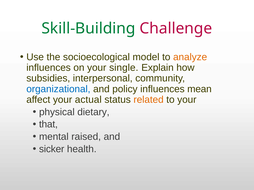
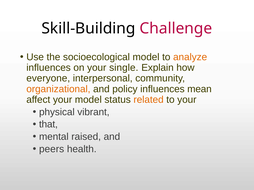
Skill-Building colour: green -> black (88, 28)
subsidies: subsidies -> everyone (48, 79)
organizational colour: blue -> orange (58, 89)
your actual: actual -> model (88, 100)
dietary: dietary -> vibrant (93, 112)
sicker: sicker -> peers (52, 149)
